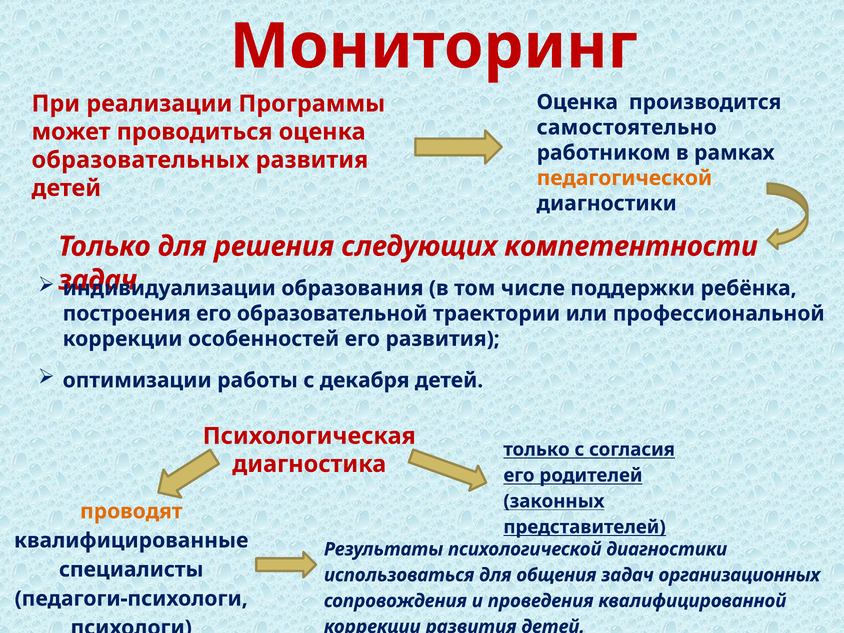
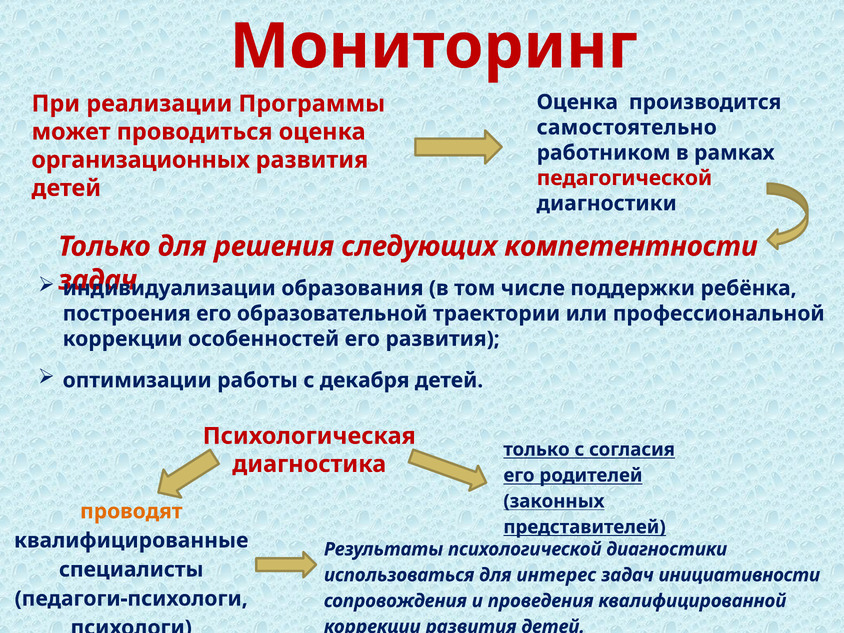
образовательных: образовательных -> организационных (141, 160)
педагогической colour: orange -> red (624, 178)
общения: общения -> интерес (556, 575)
организационных: организационных -> инициативности (739, 575)
